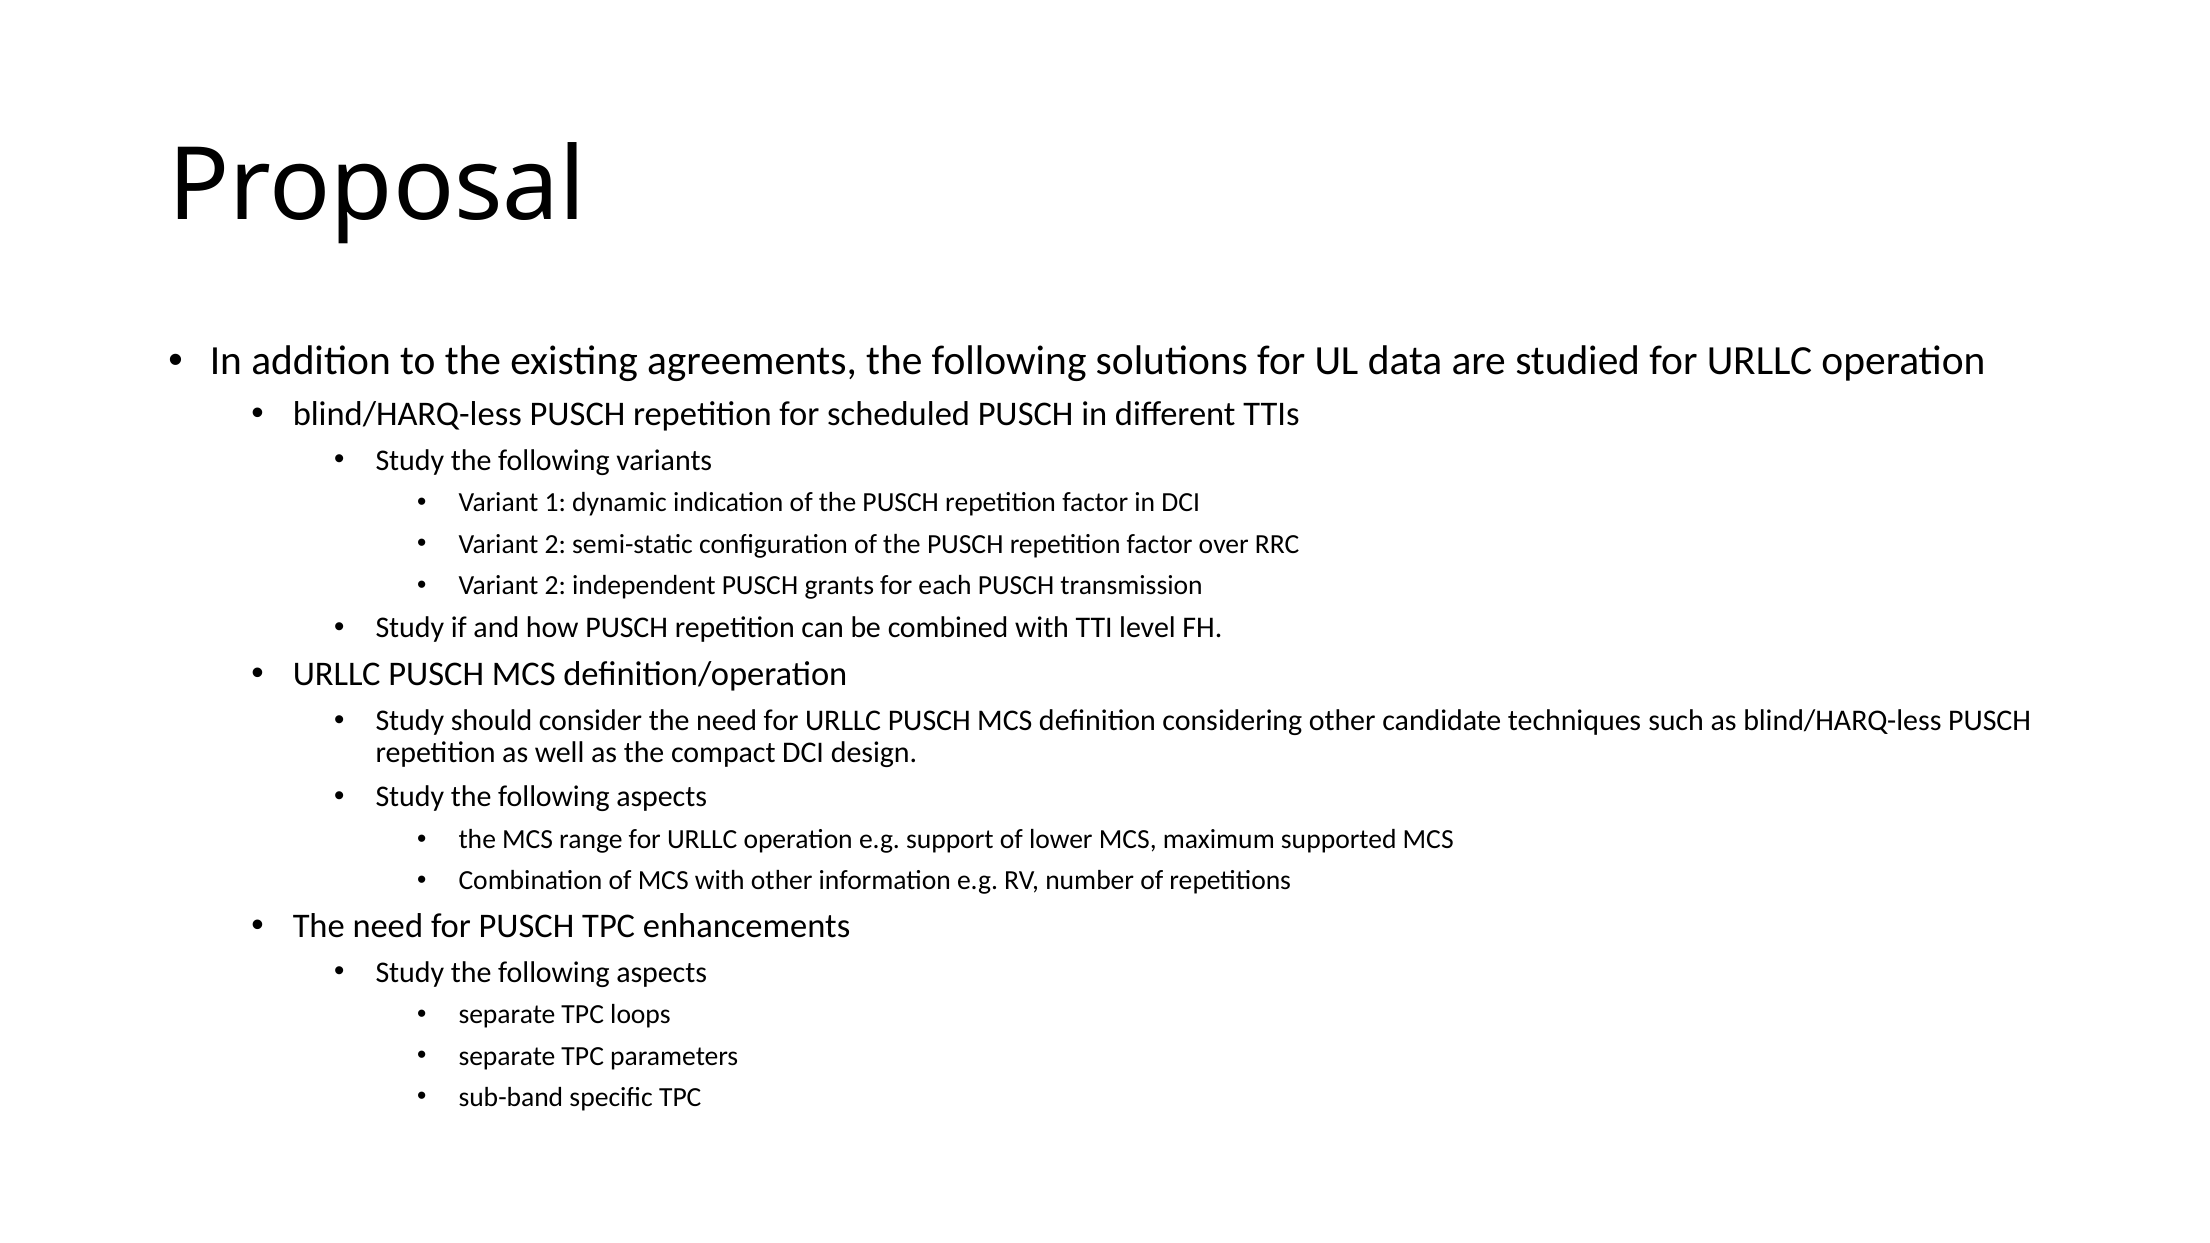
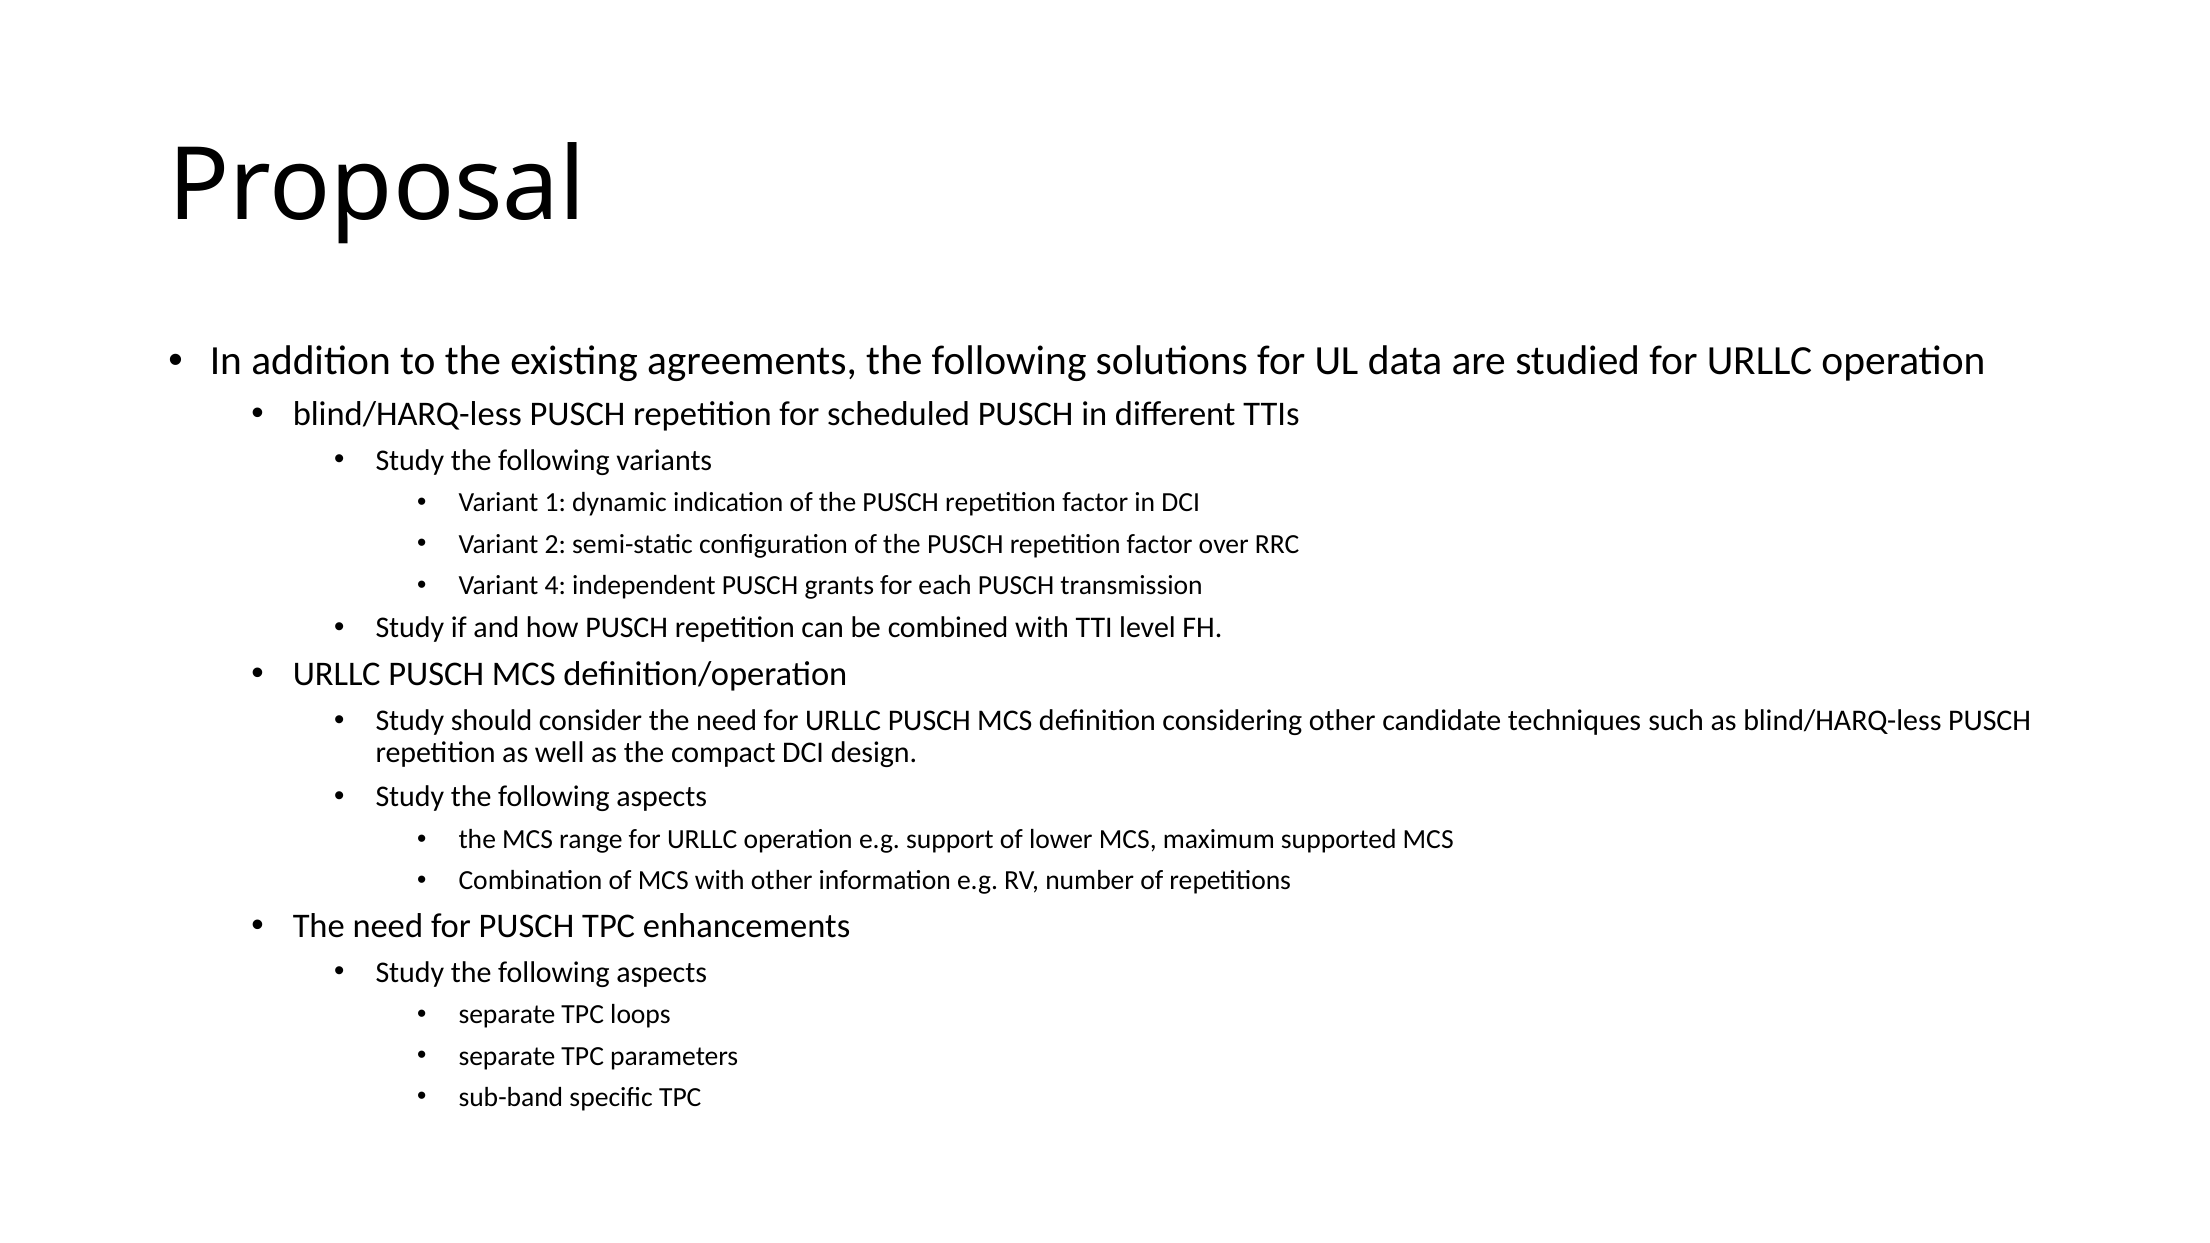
2: 2 -> 4 (555, 585)
